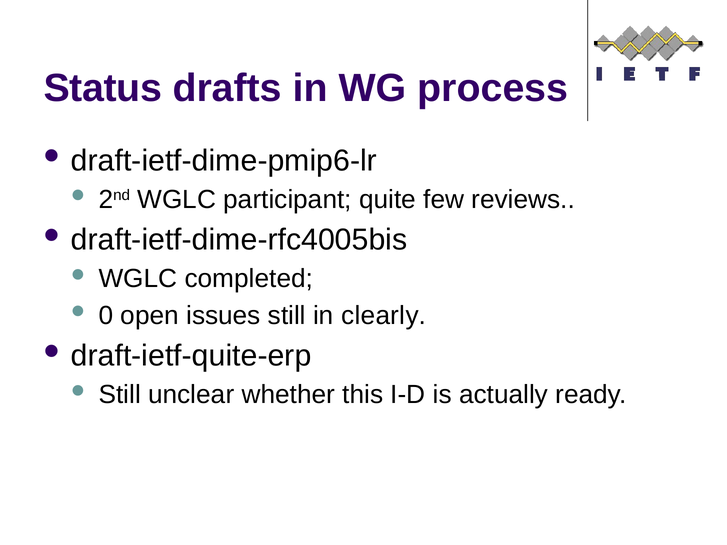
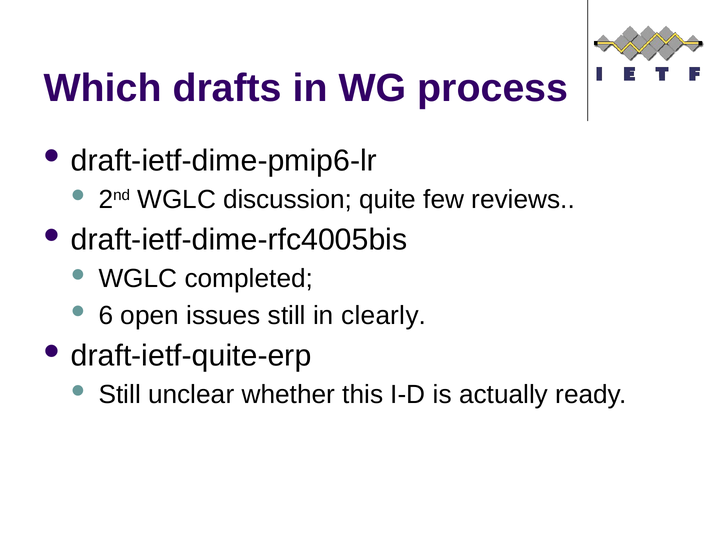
Status: Status -> Which (103, 88)
participant: participant -> discussion (288, 200)
0: 0 -> 6 (106, 316)
